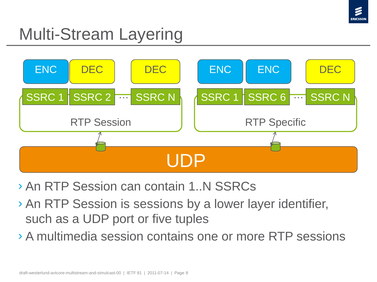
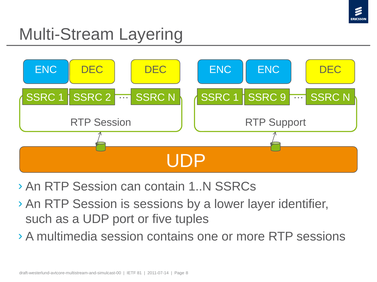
6: 6 -> 9 (283, 98)
Specific: Specific -> Support (287, 123)
